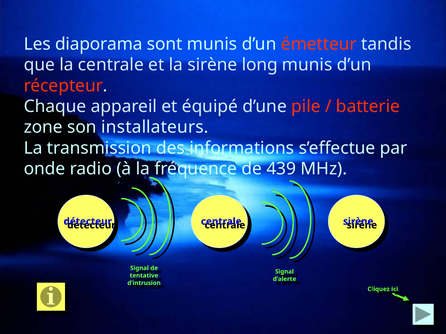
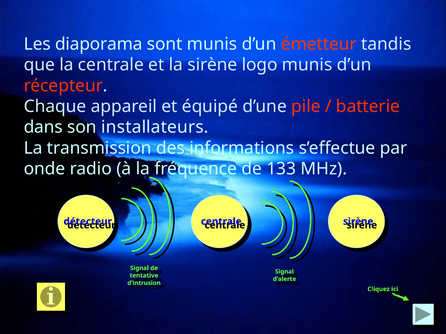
long: long -> logo (260, 65)
zone: zone -> dans (43, 127)
439: 439 -> 133 (281, 169)
